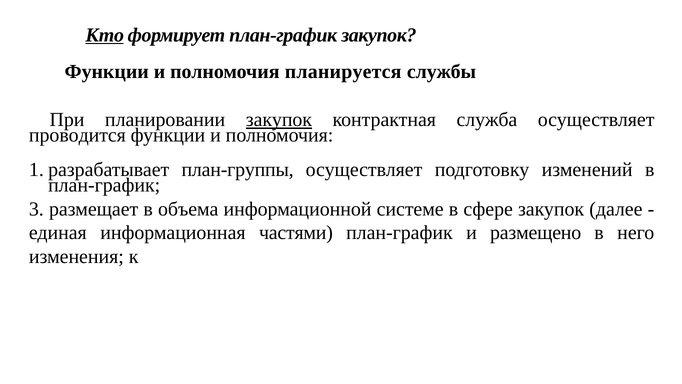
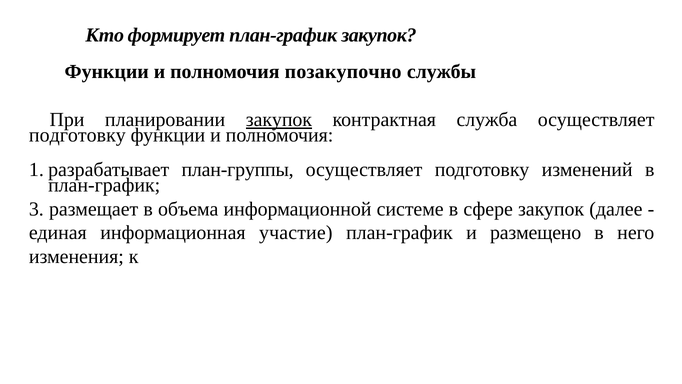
Кто underline: present -> none (105, 35)
планируется: планируется -> позакупочно (343, 72)
проводится: проводится -> подготовку (77, 135)
частями: частями -> участие (296, 233)
